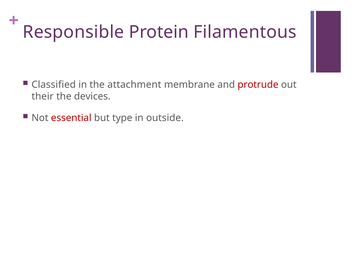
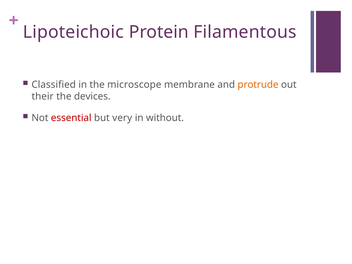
Responsible: Responsible -> Lipoteichoic (73, 32)
attachment: attachment -> microscope (134, 85)
protrude colour: red -> orange (258, 85)
type: type -> very (122, 118)
outside: outside -> without (165, 118)
